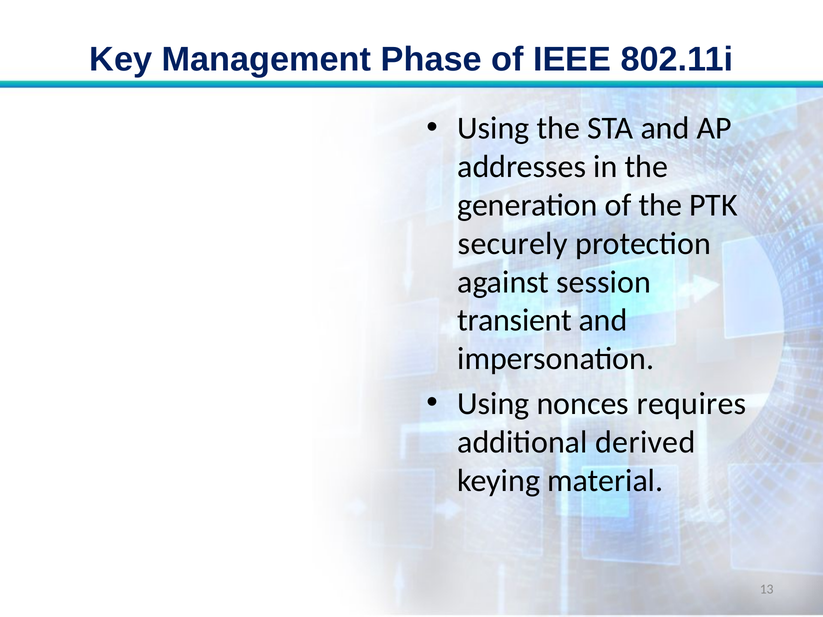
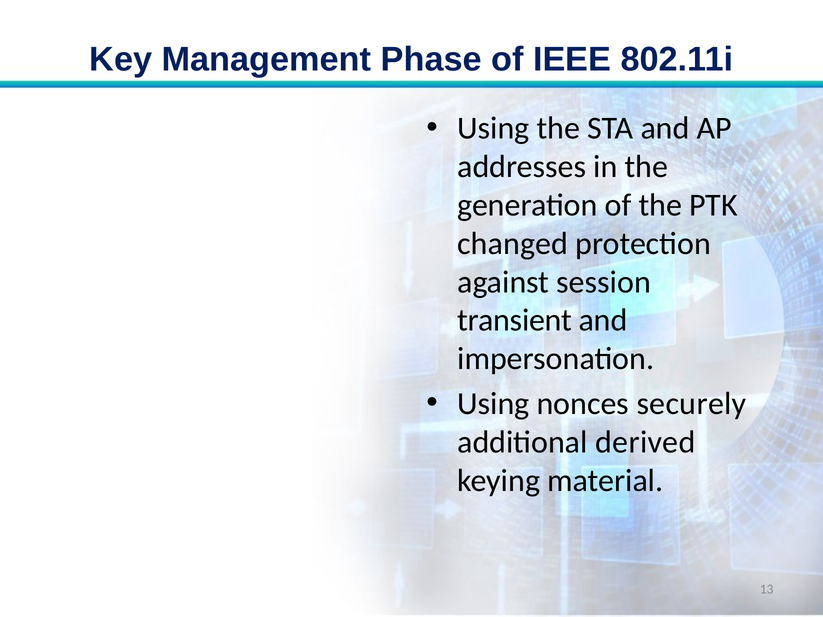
securely: securely -> changed (513, 244)
requires: requires -> securely (691, 404)
